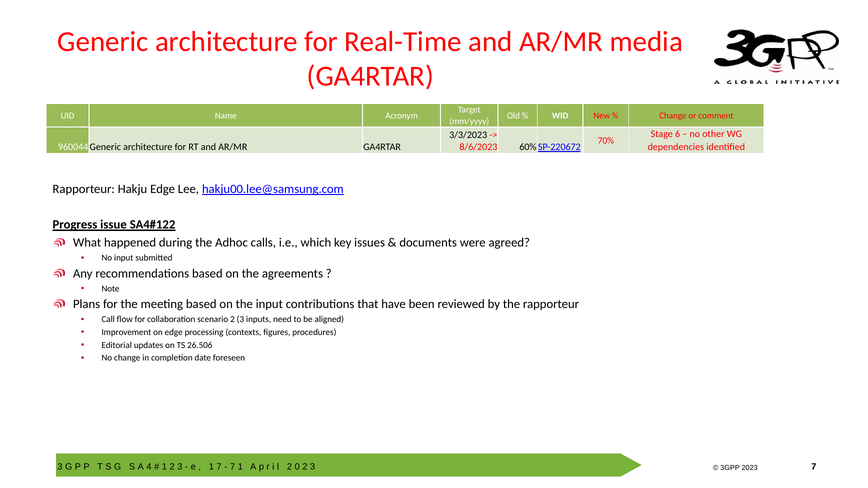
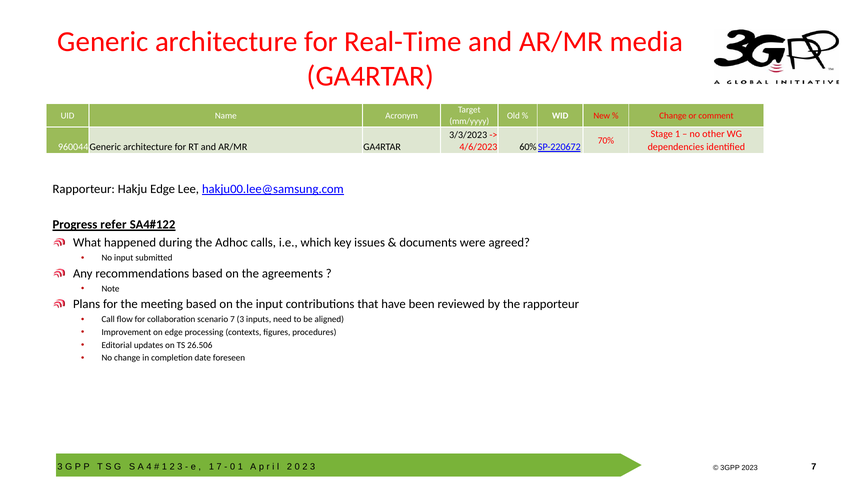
Stage 6: 6 -> 1 (678, 134)
8/6/2023: 8/6/2023 -> 4/6/2023 (478, 147)
issue: issue -> refer (113, 225)
scenario 2: 2 -> 7 (233, 320)
7: 7 -> 0 (233, 467)
